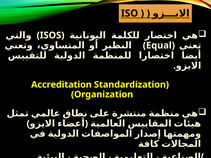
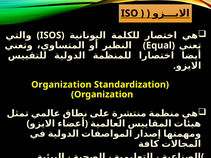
Accreditation: Accreditation -> Organization (61, 85)
